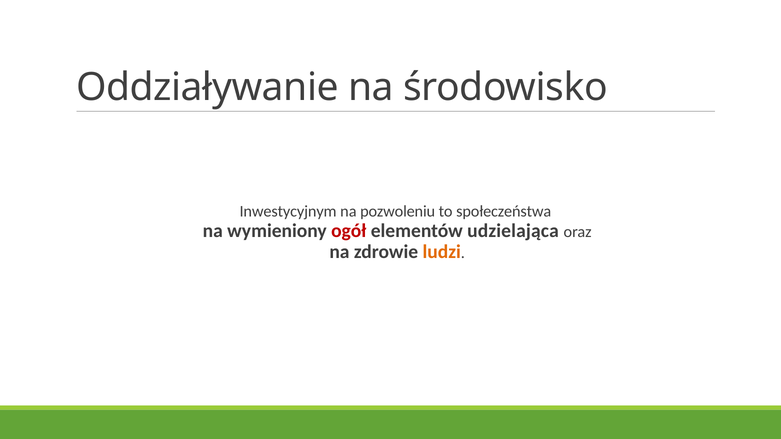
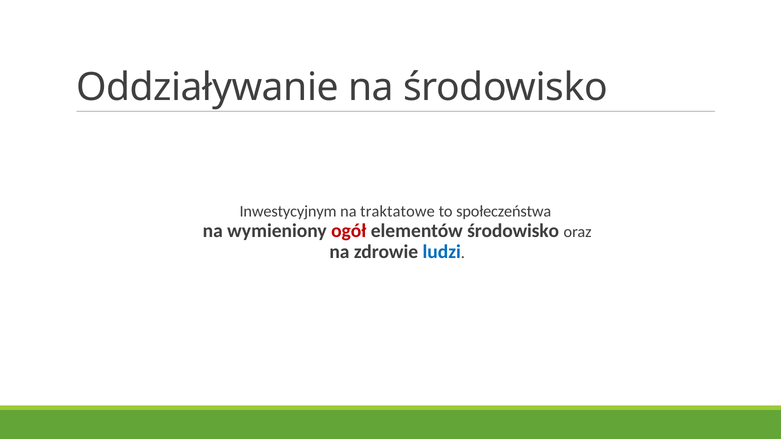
pozwoleniu: pozwoleniu -> traktatowe (397, 211)
elementów udzielająca: udzielająca -> środowisko (513, 231)
ludzi colour: orange -> blue (442, 252)
